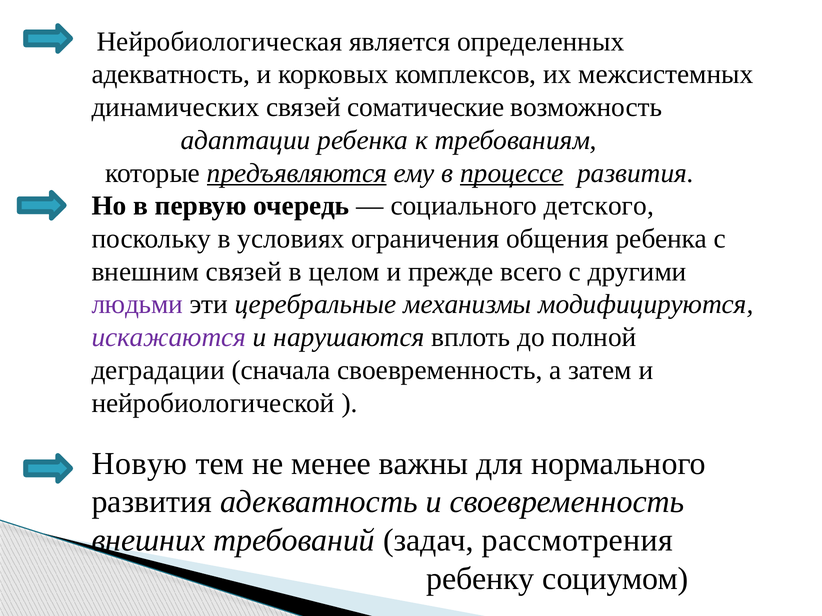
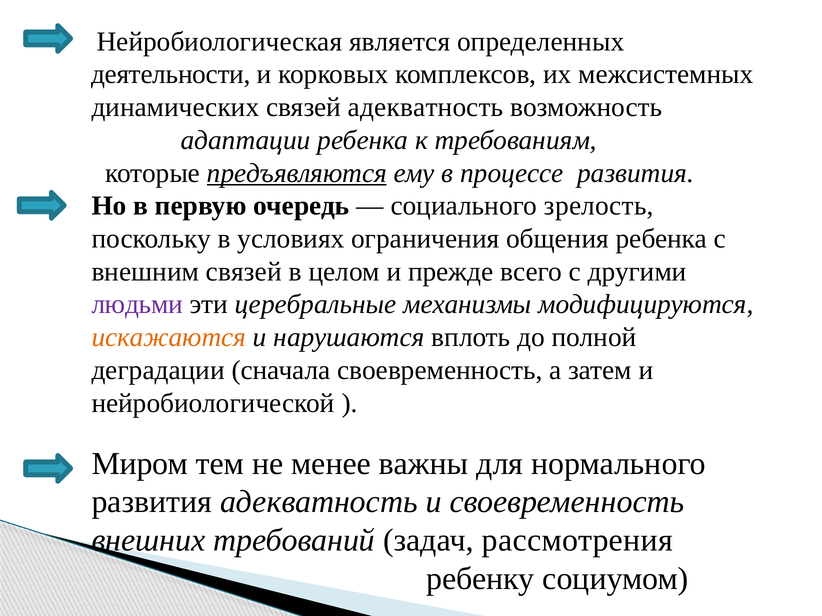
адекватность: адекватность -> деятельности (171, 75)
связей соматические: соматические -> адекватность (426, 107)
процессе underline: present -> none (512, 173)
детского: детского -> зрелость (599, 206)
искажаются colour: purple -> orange (169, 338)
Новую: Новую -> Миром (140, 464)
